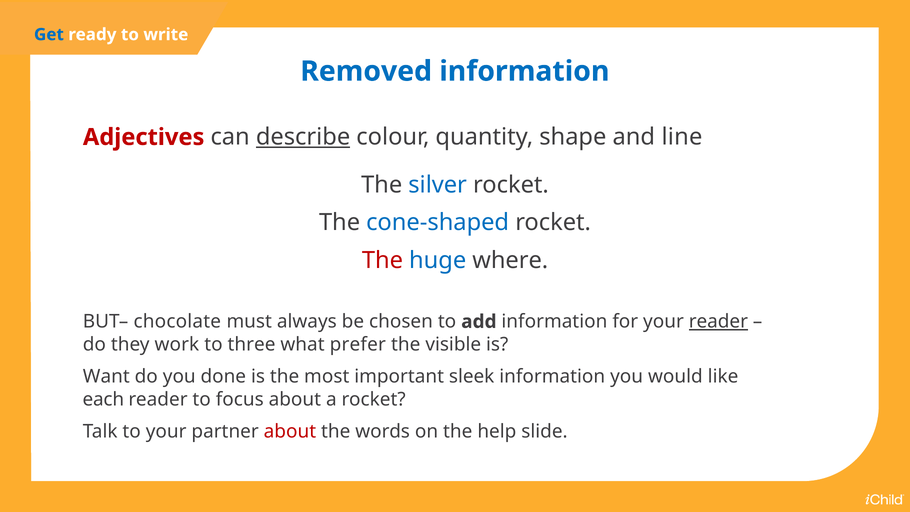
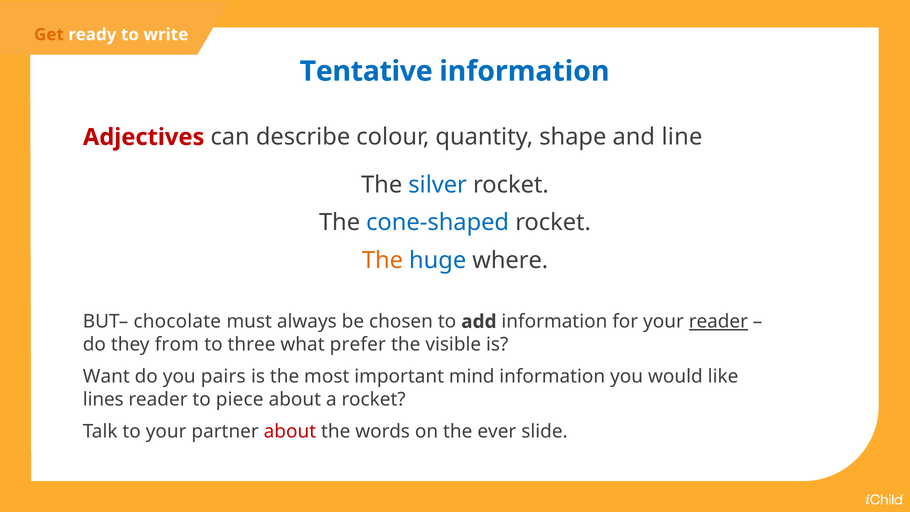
Get colour: blue -> orange (49, 35)
Removed: Removed -> Tentative (366, 71)
describe underline: present -> none (303, 137)
The colour: red -> orange (382, 261)
work: work -> from (177, 344)
done: done -> pairs (223, 377)
sleek: sleek -> mind (472, 377)
each: each -> lines (103, 399)
focus: focus -> piece (240, 399)
help: help -> ever (497, 432)
